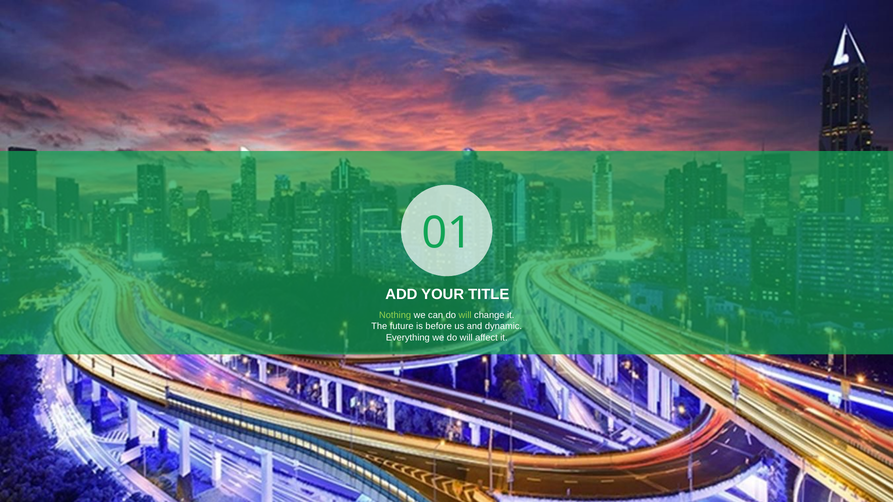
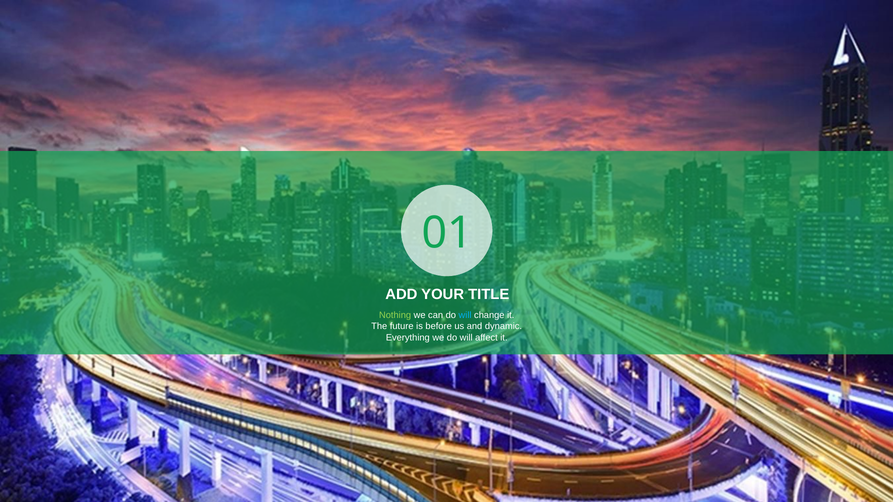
will colour: light green -> light blue (465, 315)
